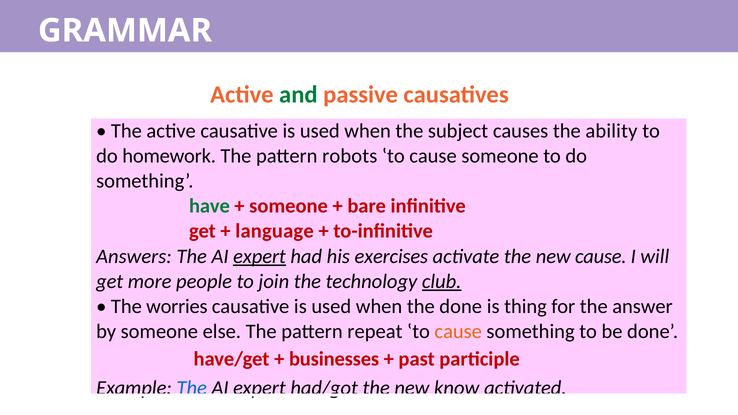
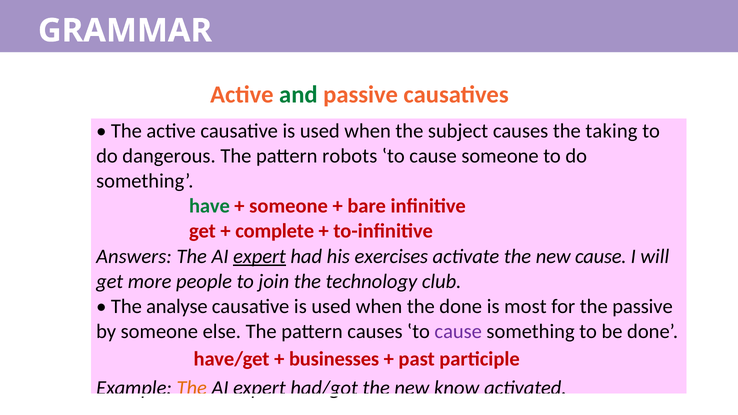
ability: ability -> taking (611, 131)
homework: homework -> dangerous (169, 156)
language: language -> complete (275, 231)
club underline: present -> none (442, 282)
worries: worries -> analyse (177, 307)
thing: thing -> most (525, 307)
the answer: answer -> passive (643, 307)
pattern repeat: repeat -> causes (375, 332)
cause colour: orange -> purple (458, 332)
The colour: blue -> orange (192, 388)
